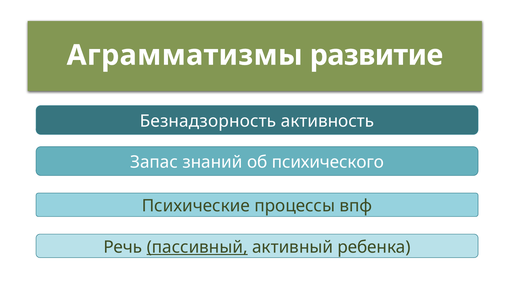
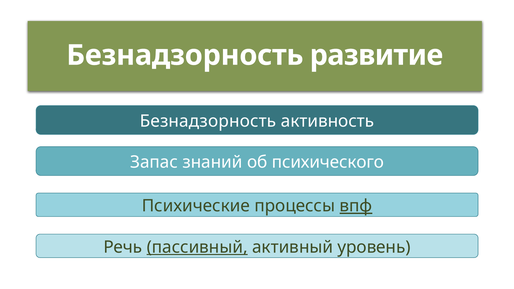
Аграмматизмы: Аграмматизмы -> Безнадзорность (185, 55)
впф underline: none -> present (356, 206)
ребенка: ребенка -> уровень (374, 247)
